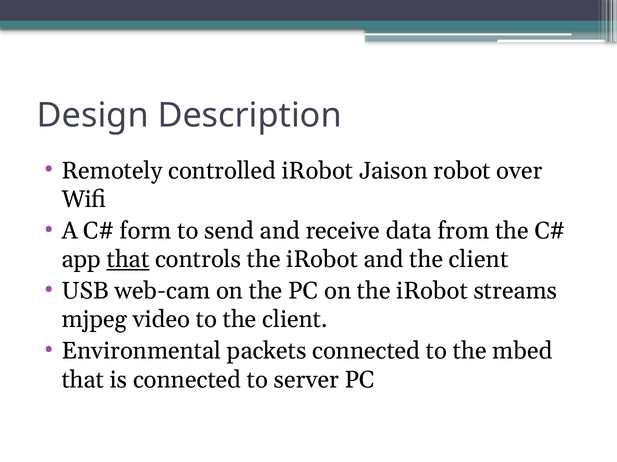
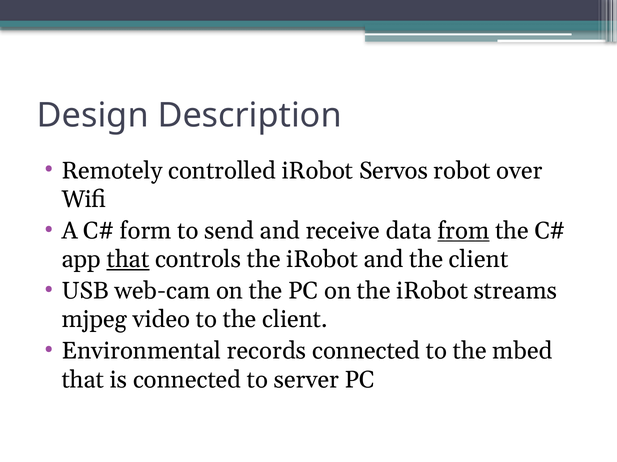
Jaison: Jaison -> Servos (393, 171)
from underline: none -> present (463, 231)
packets: packets -> records (267, 351)
